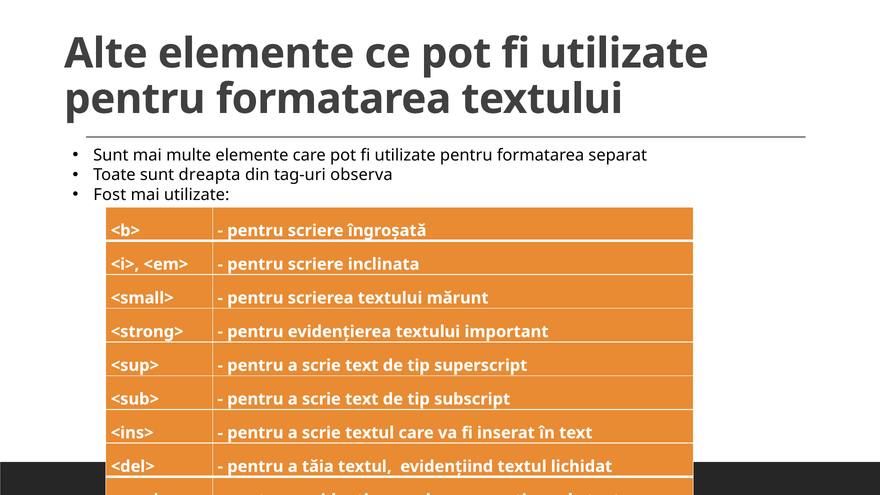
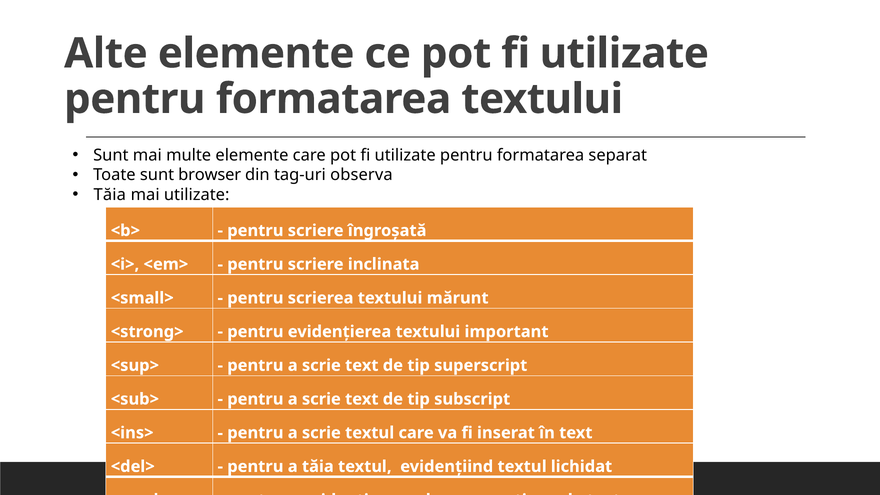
dreapta: dreapta -> browser (210, 175)
Fost: Fost -> Tăia (110, 195)
